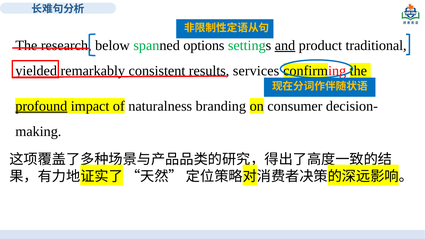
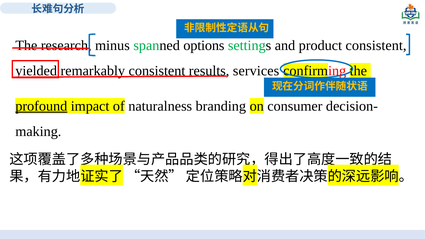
below: below -> minus (112, 45)
and underline: present -> none (285, 45)
product traditional: traditional -> consistent (376, 45)
